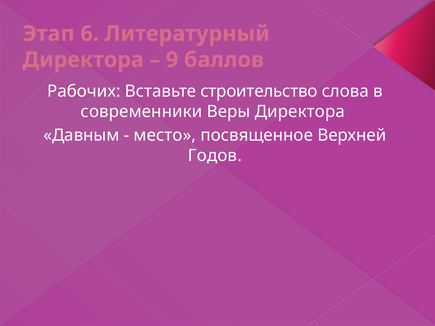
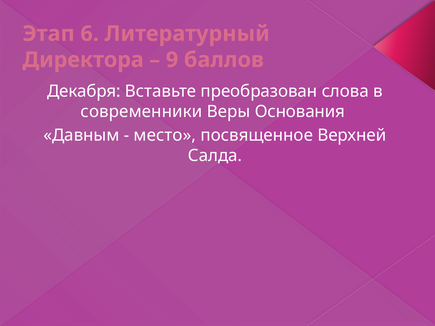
Рабочих: Рабочих -> Декабря (84, 91)
строительство: строительство -> преобразован (259, 91)
Веры Директора: Директора -> Основания (300, 112)
Годов: Годов -> Салда (215, 156)
